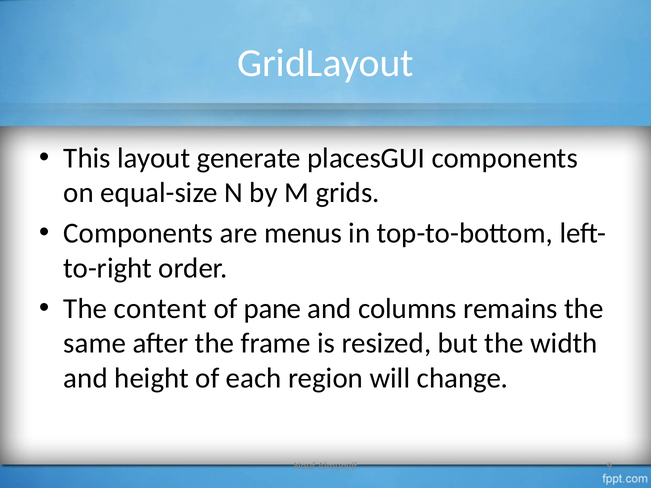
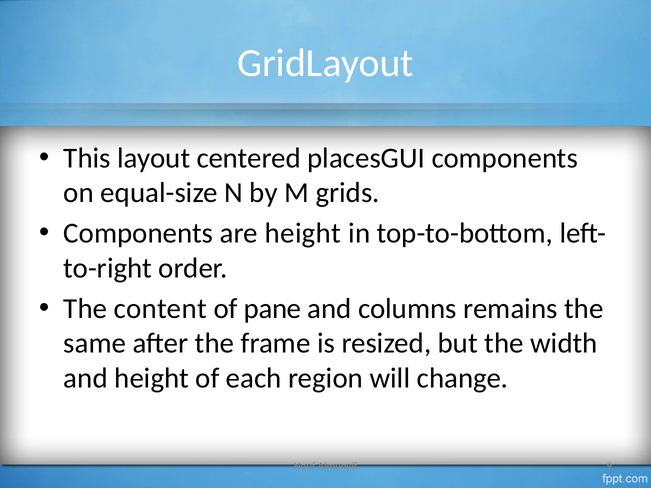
generate: generate -> centered (249, 158)
are menus: menus -> height (303, 234)
